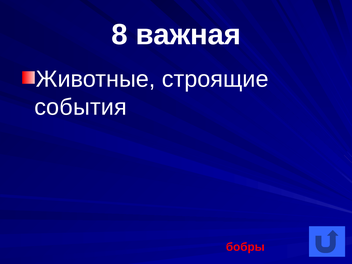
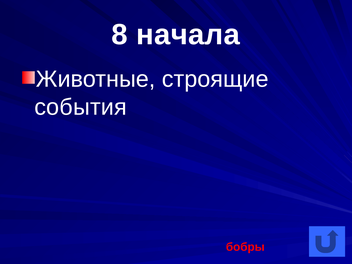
важная: важная -> начала (188, 35)
